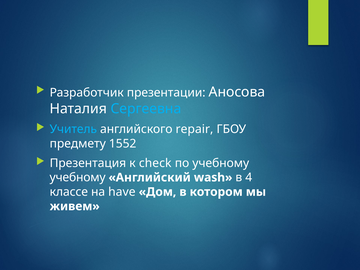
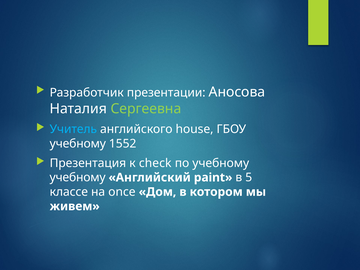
Сергеевна colour: light blue -> light green (146, 109)
repair: repair -> house (195, 129)
предмету: предмету -> учебному (78, 144)
wash: wash -> paint (213, 177)
4: 4 -> 5 (249, 177)
have: have -> once (122, 192)
